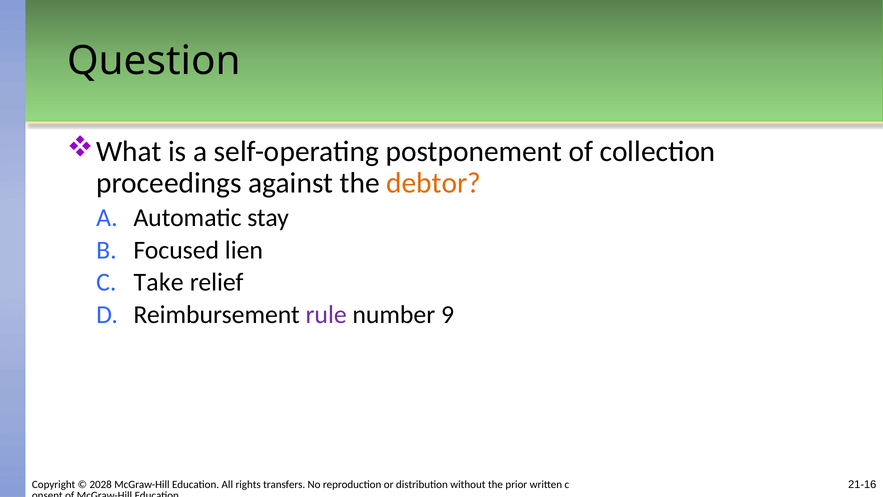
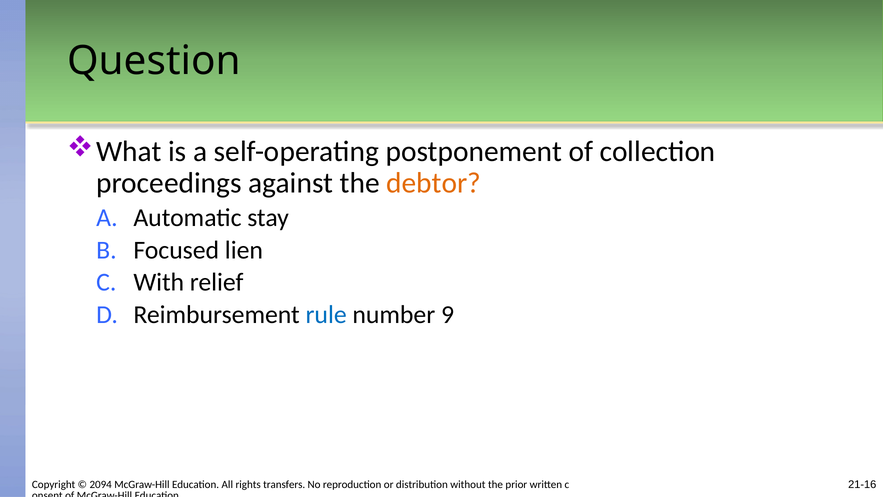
Take: Take -> With (159, 282)
rule colour: purple -> blue (326, 315)
2028: 2028 -> 2094 (101, 484)
